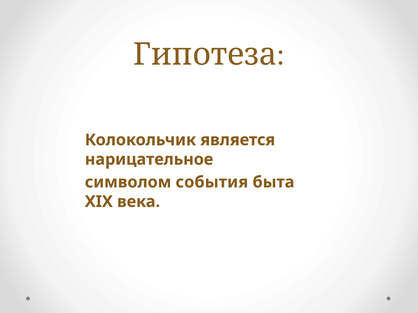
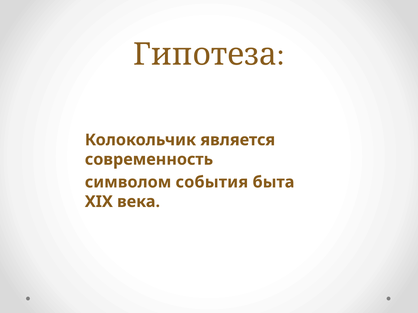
нарицательное: нарицательное -> современность (149, 160)
